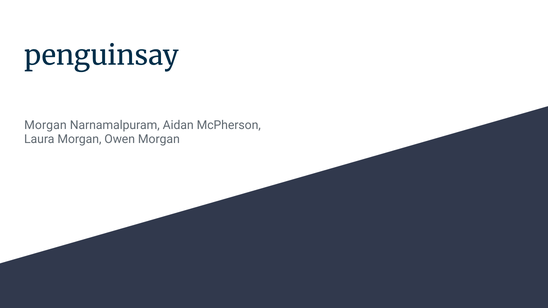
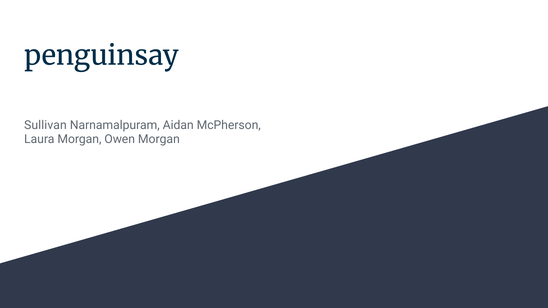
Morgan: Morgan -> Sullivan (45, 125)
